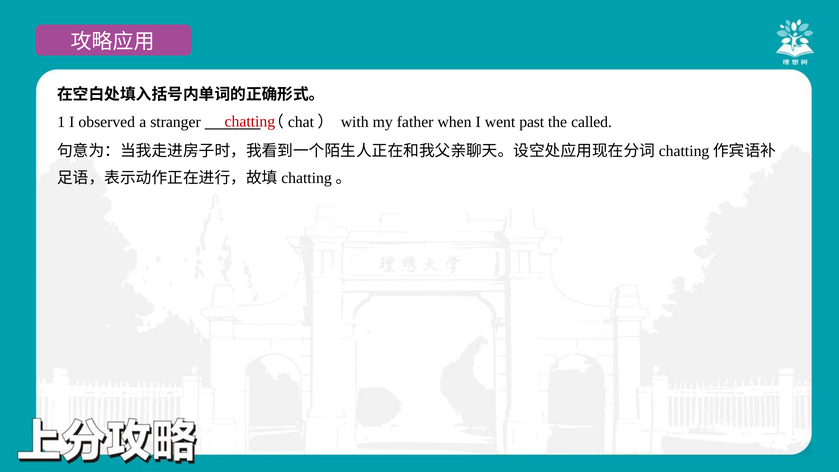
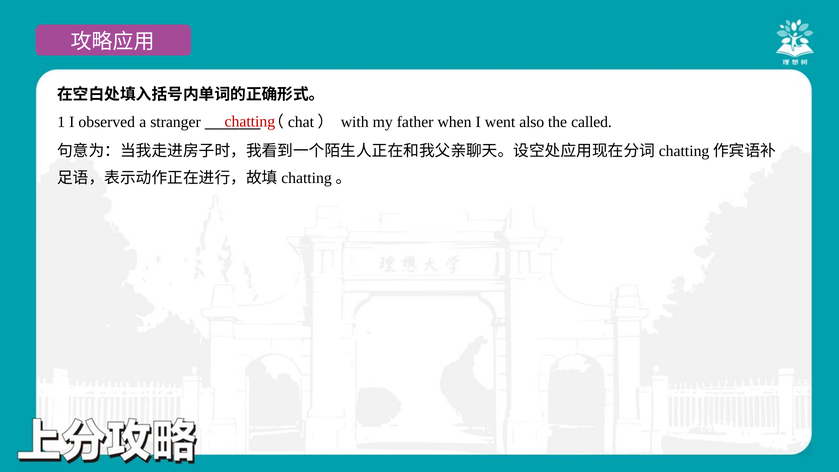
past: past -> also (532, 122)
